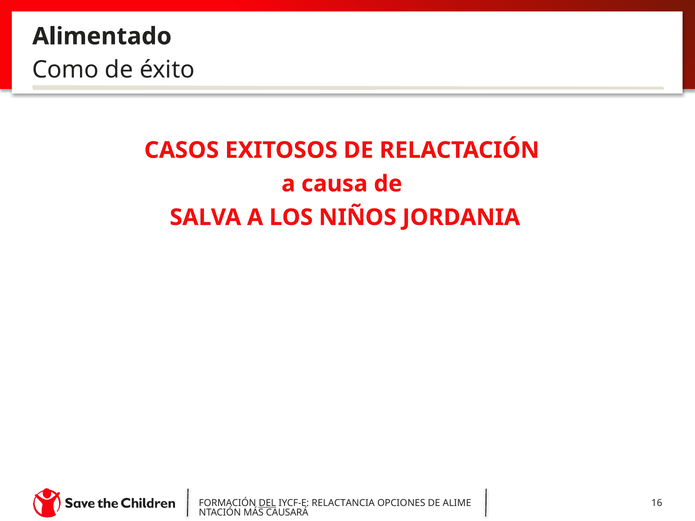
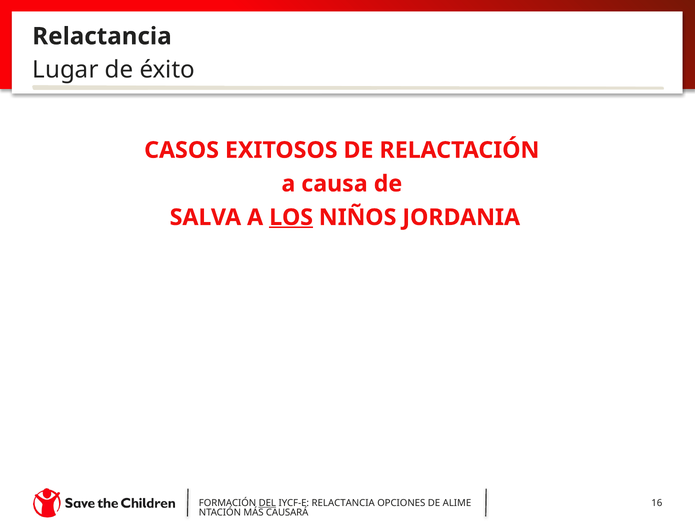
Alimentado: Alimentado -> Relactancia (102, 36)
Como: Como -> Lugar (65, 70)
LOS underline: none -> present (291, 217)
